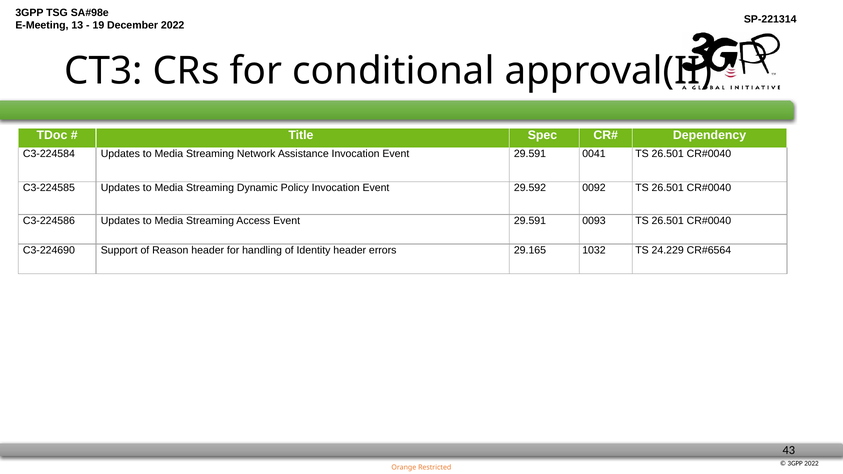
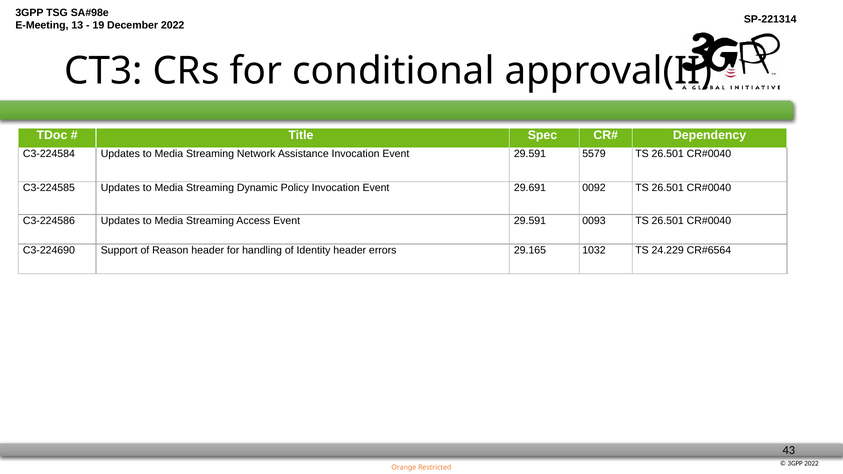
0041: 0041 -> 5579 (594, 154)
29.592: 29.592 -> 29.691 (530, 188)
